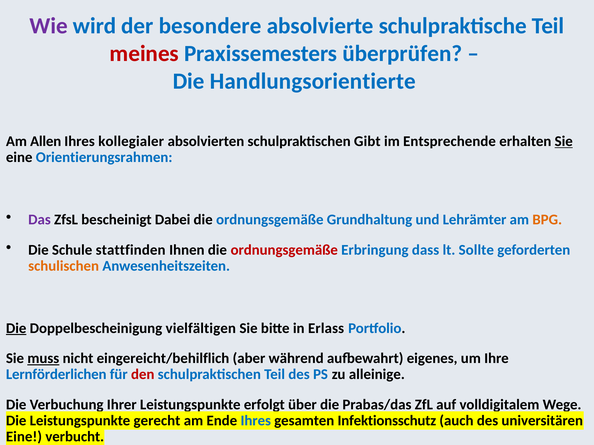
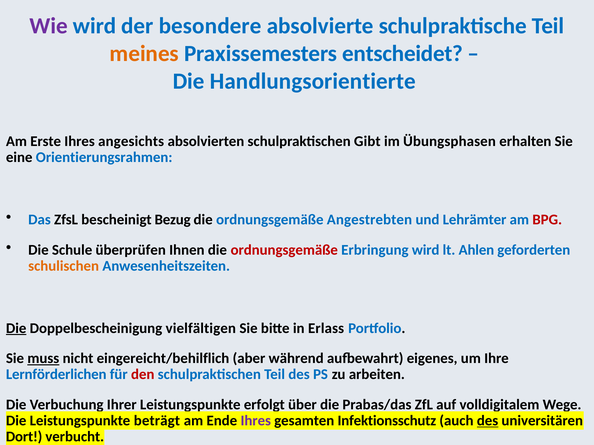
meines colour: red -> orange (144, 54)
überprüfen: überprüfen -> entscheidet (403, 54)
Allen: Allen -> Erste (46, 141)
kollegialer: kollegialer -> angesichts (131, 141)
Entsprechende: Entsprechende -> Übungsphasen (449, 141)
Sie underline: present -> none (564, 141)
Das colour: purple -> blue (40, 220)
Dabei: Dabei -> Bezug (173, 220)
Grundhaltung: Grundhaltung -> Angestrebten (369, 220)
BPG colour: orange -> red (547, 220)
stattfinden: stattfinden -> überprüfen (131, 250)
Erbringung dass: dass -> wird (426, 250)
Sollte: Sollte -> Ahlen (476, 250)
alleinige: alleinige -> arbeiten (377, 375)
gerecht: gerecht -> beträgt (157, 421)
Ihres colour: blue -> purple (256, 421)
des underline: none -> present (488, 421)
Eine: Eine -> Dort (24, 437)
